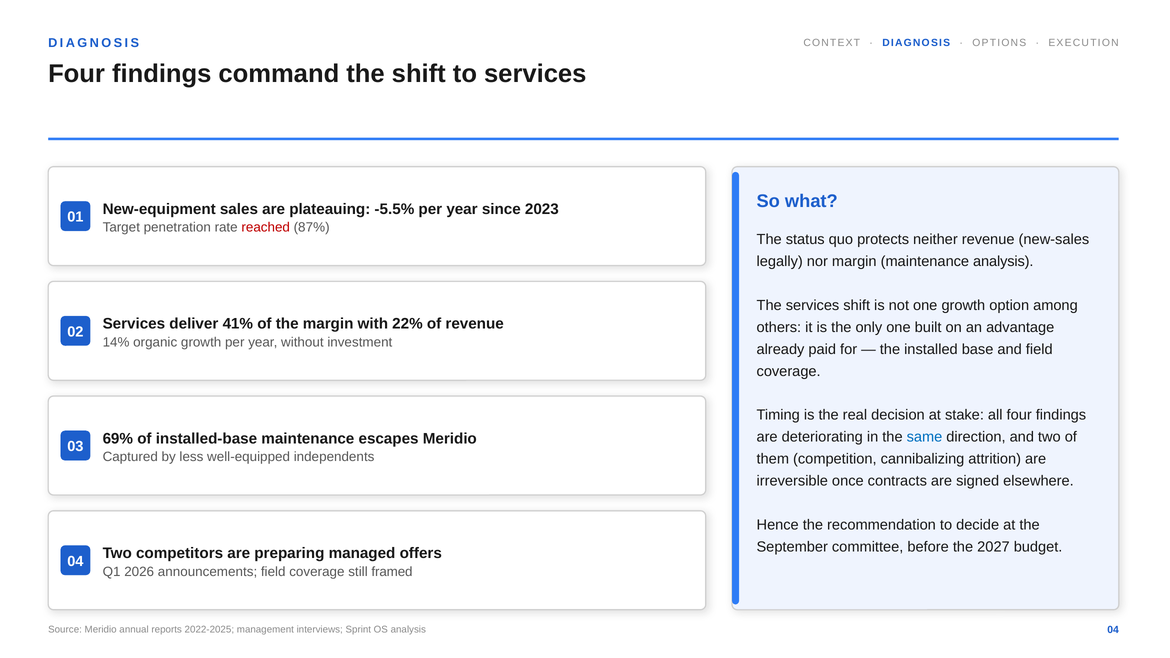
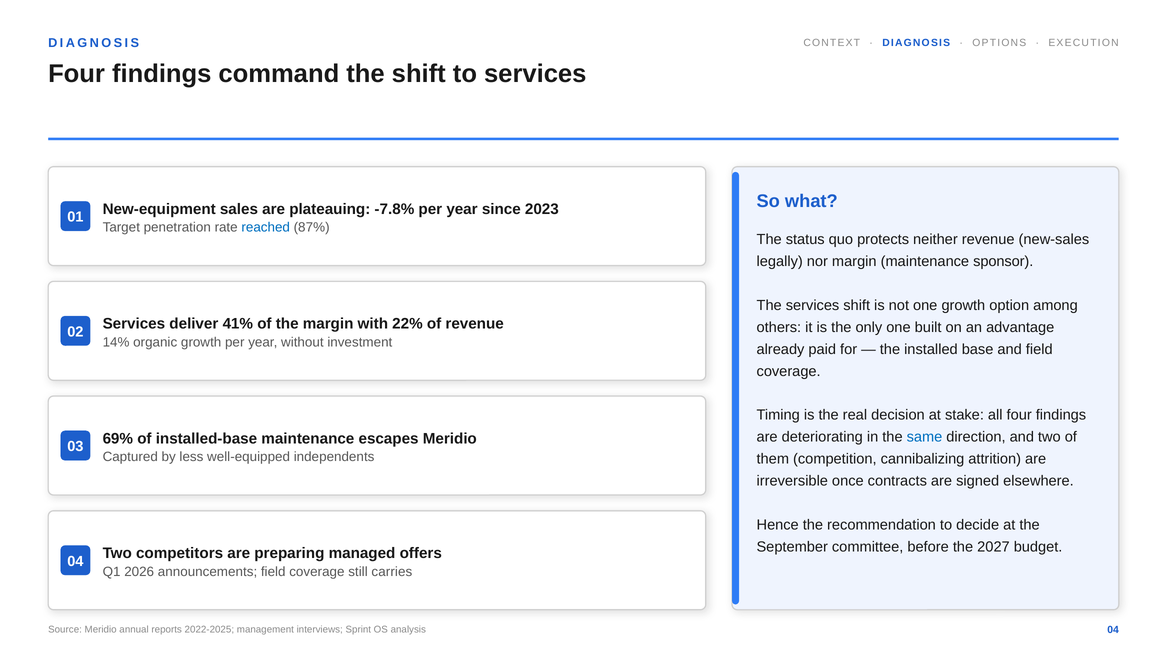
-5.5%: -5.5% -> -7.8% (394, 209)
reached colour: red -> blue (266, 228)
maintenance analysis: analysis -> sponsor (1003, 262)
framed: framed -> carries (392, 572)
